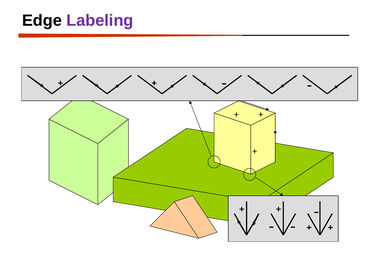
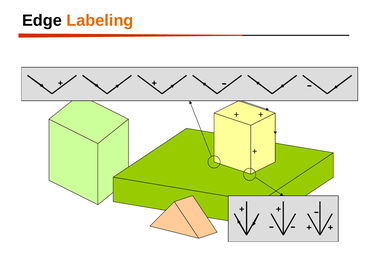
Labeling colour: purple -> orange (100, 20)
